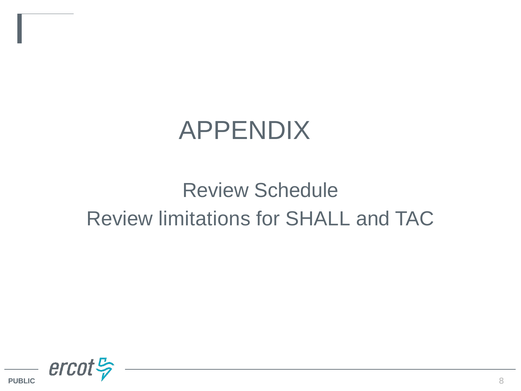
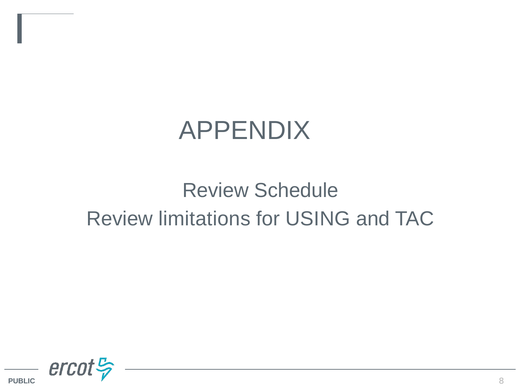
SHALL: SHALL -> USING (318, 219)
